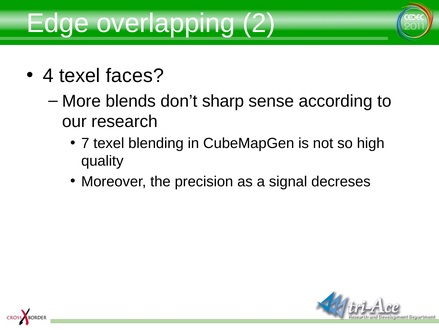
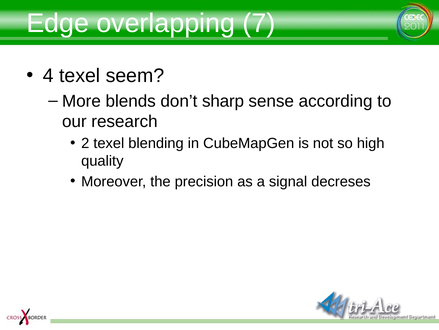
2: 2 -> 7 (259, 23)
faces: faces -> seem (135, 76)
7: 7 -> 2 (85, 143)
